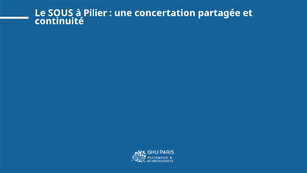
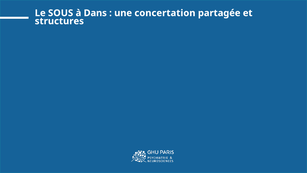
Pilier: Pilier -> Dans (95, 13)
continuité: continuité -> structures (59, 21)
